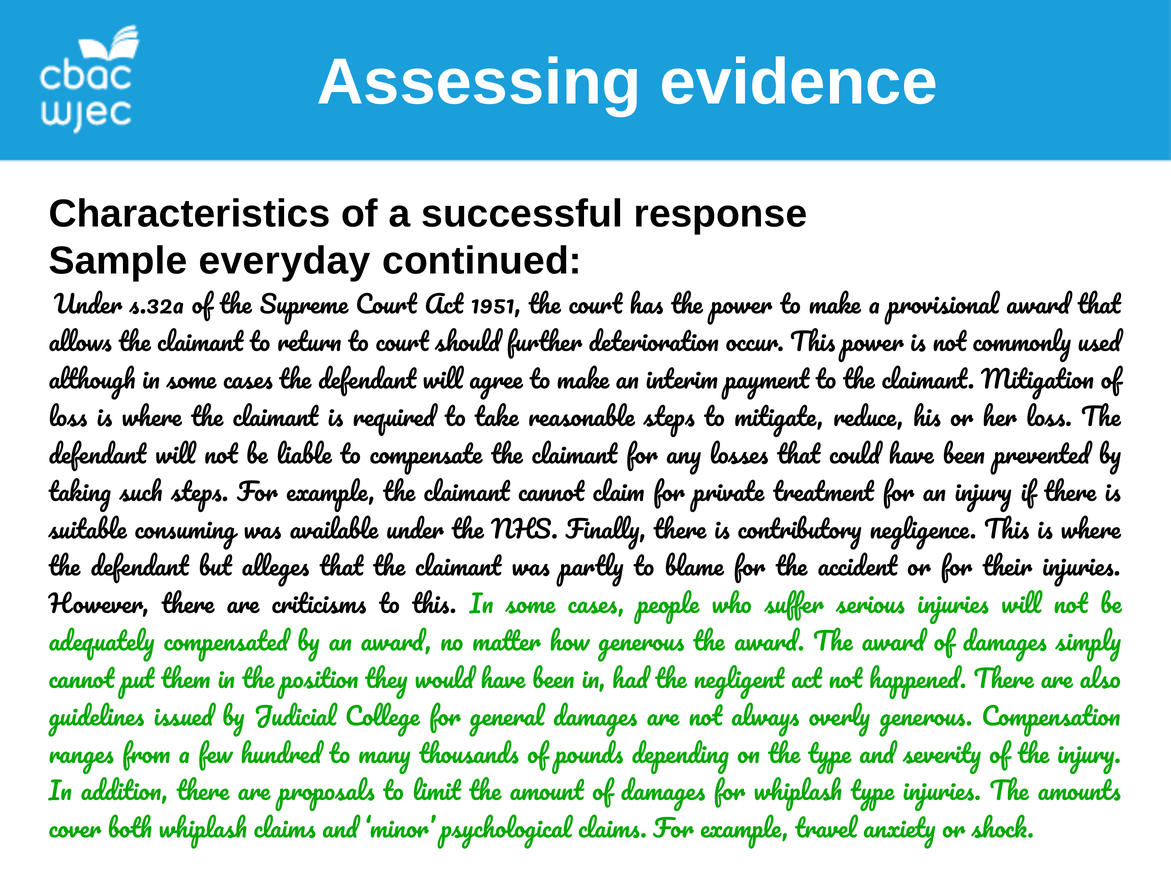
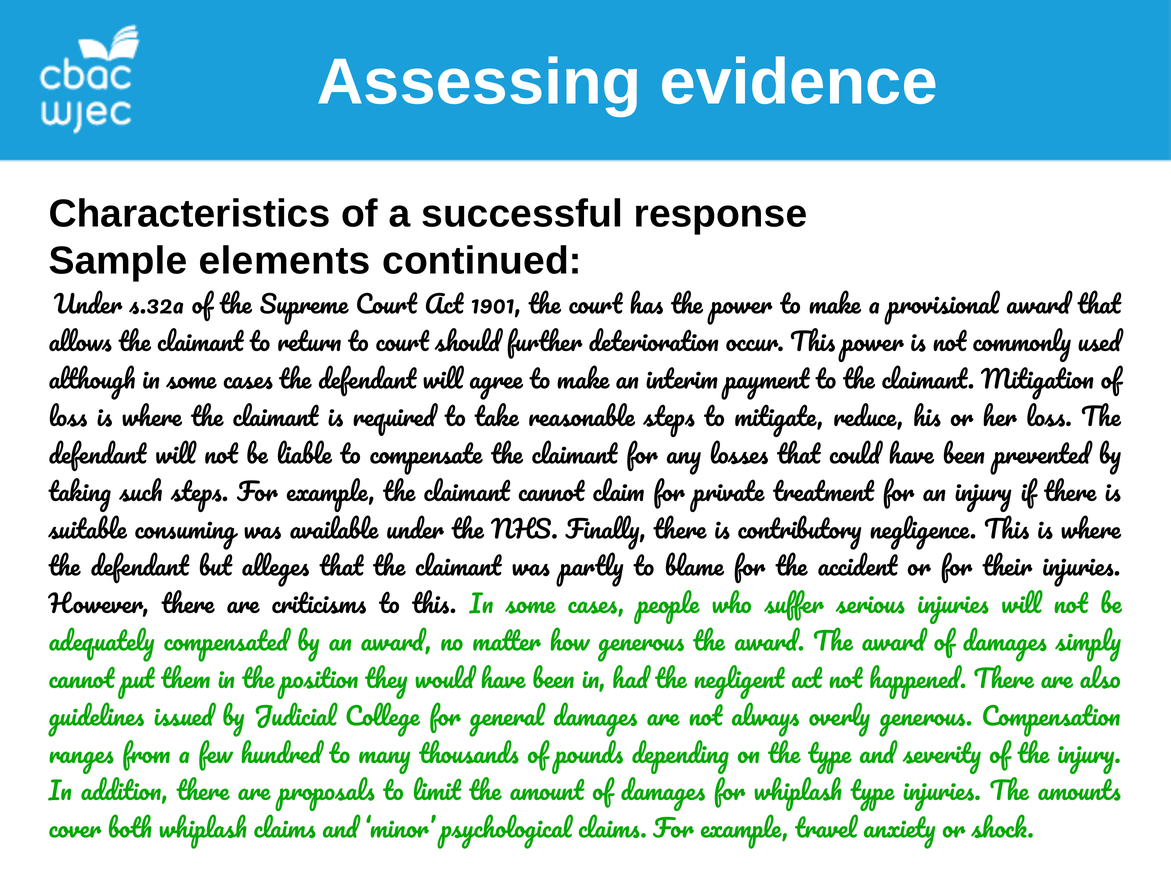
everyday: everyday -> elements (285, 261)
1951: 1951 -> 1901 (496, 306)
